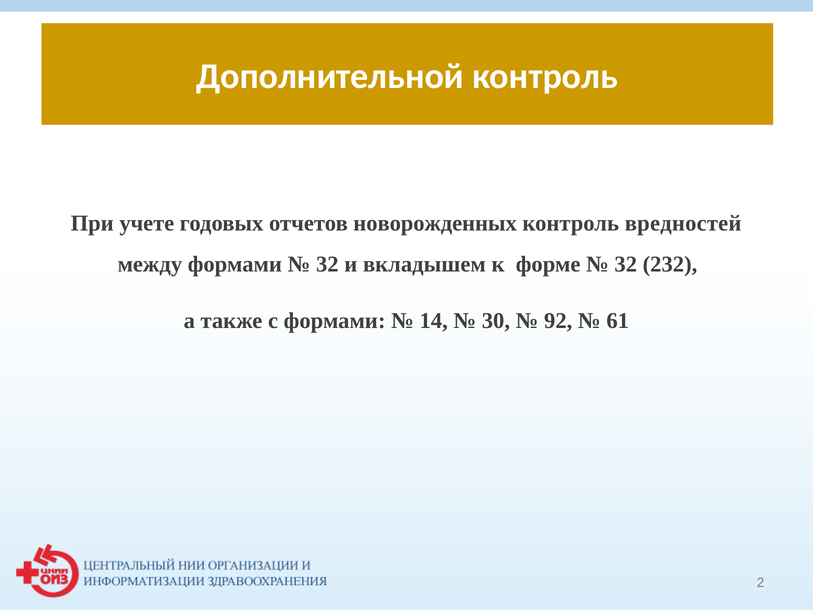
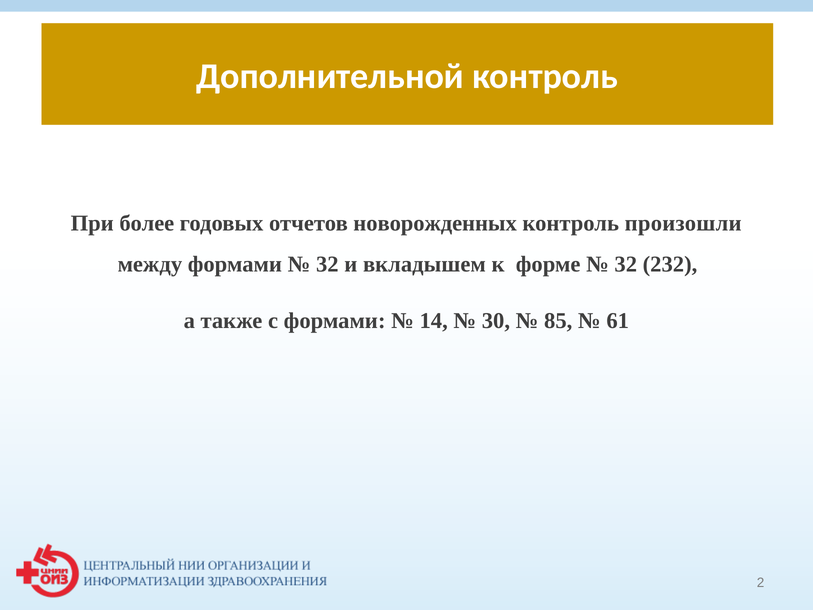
учете: учете -> более (147, 223)
вредностей: вредностей -> произошли (683, 223)
92: 92 -> 85 (558, 320)
